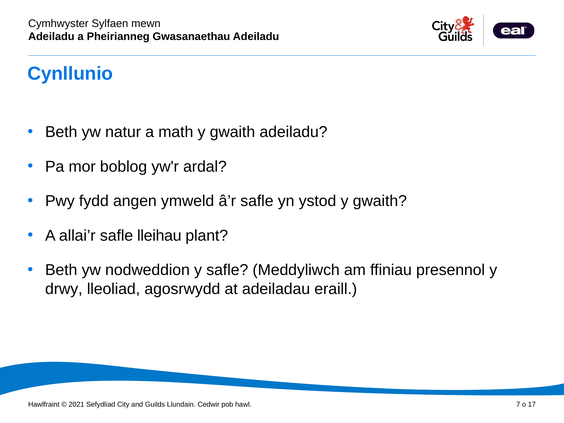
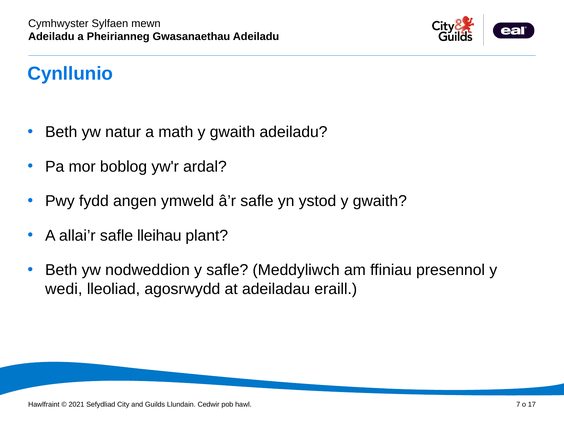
drwy: drwy -> wedi (64, 289)
